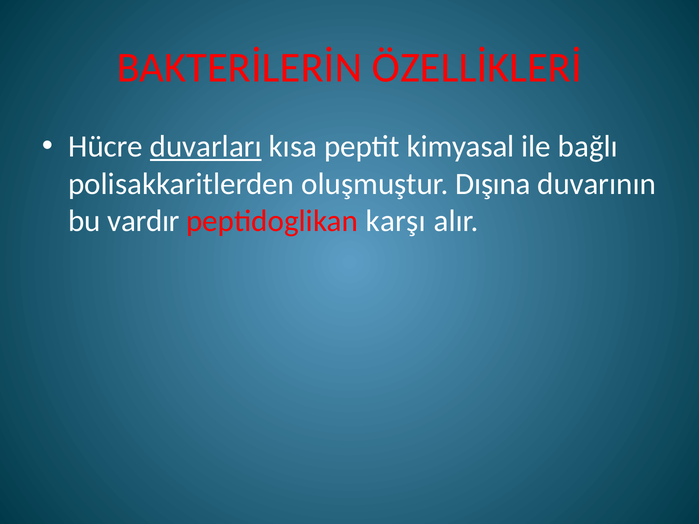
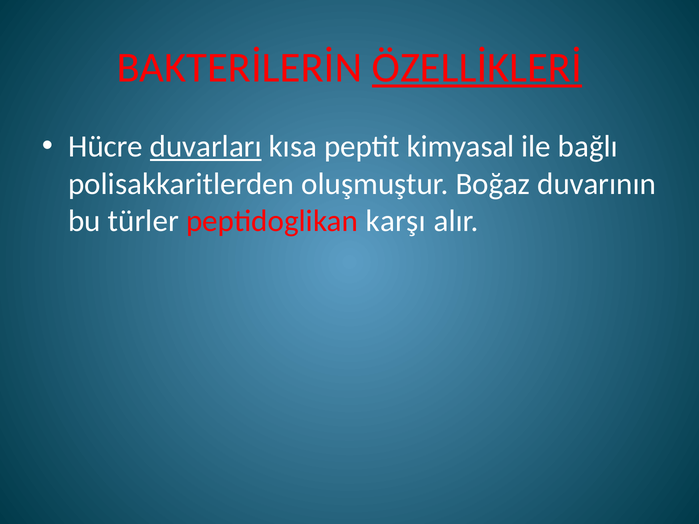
ÖZELLİKLERİ underline: none -> present (477, 68)
Dışına: Dışına -> Boğaz (493, 184)
vardır: vardır -> türler (143, 221)
